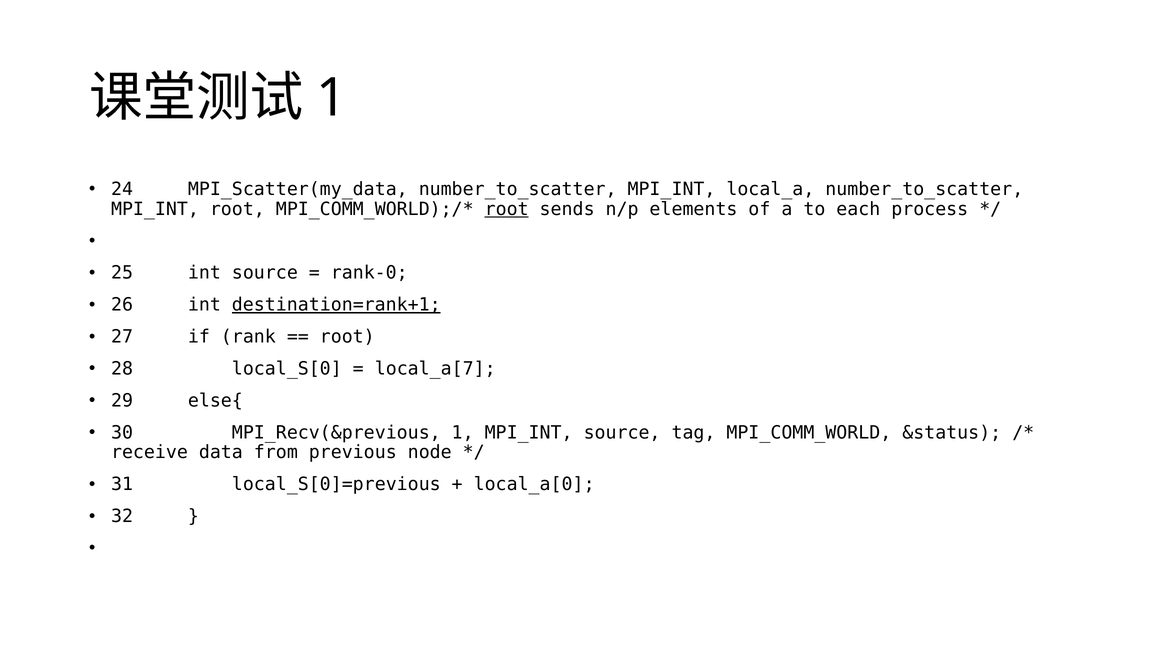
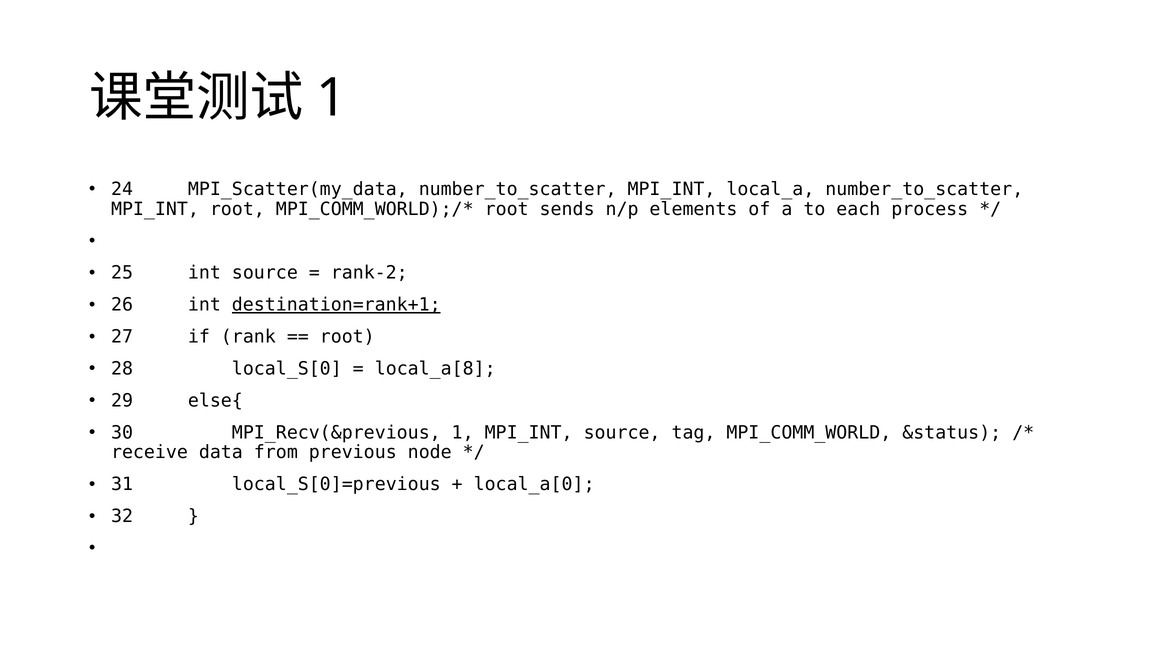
root underline: present -> none (507, 209)
rank-0: rank-0 -> rank-2 (369, 273)
local_a[7: local_a[7 -> local_a[8 (435, 369)
